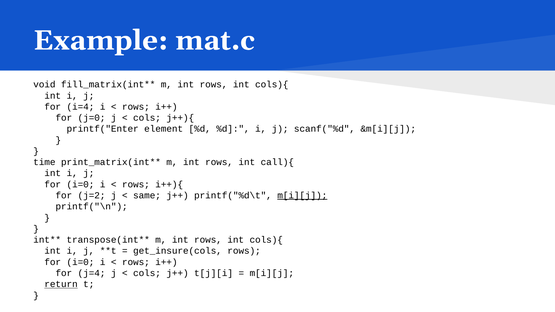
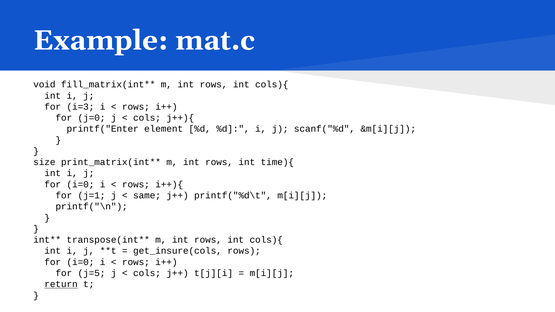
i=4: i=4 -> i=3 (80, 107)
time: time -> size (44, 162)
call){: call){ -> time){ (277, 162)
j=2: j=2 -> j=1 (92, 196)
m[i][j underline: present -> none (302, 196)
j=4: j=4 -> j=5 (92, 273)
